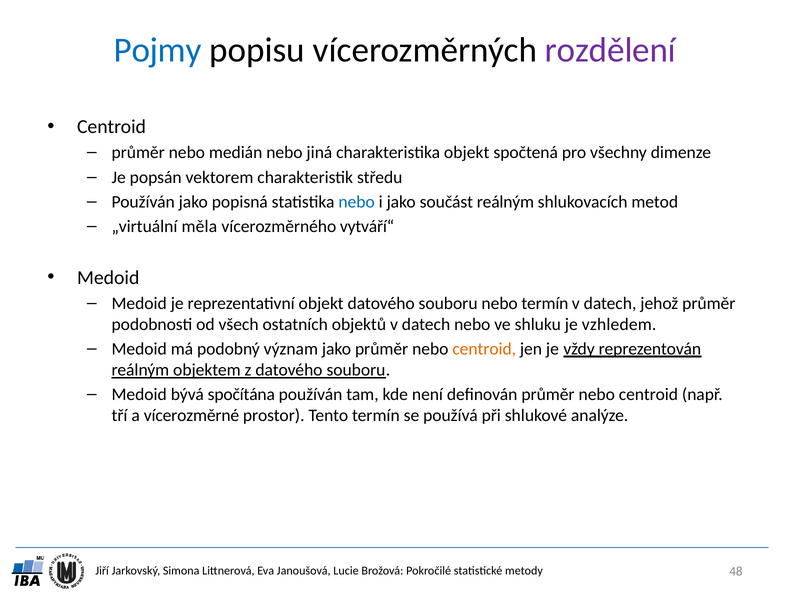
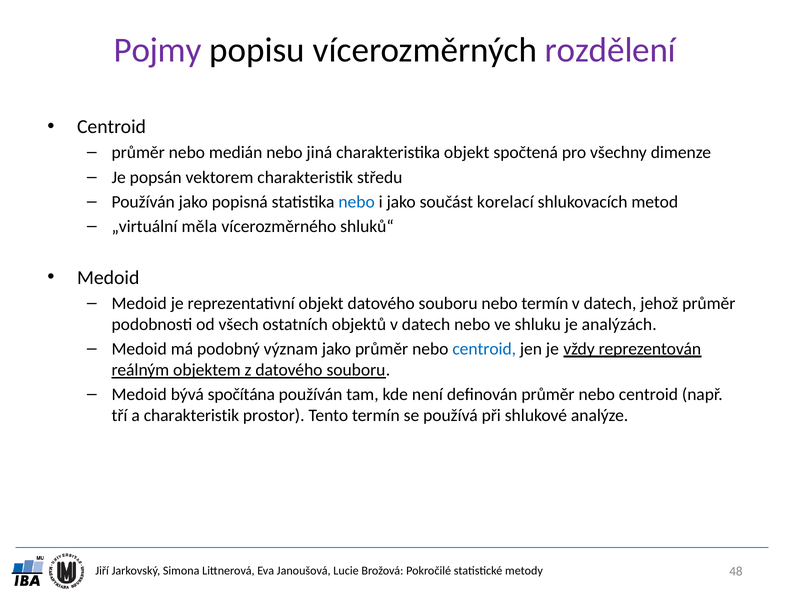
Pojmy colour: blue -> purple (158, 50)
součást reálným: reálným -> korelací (505, 202)
vytváří“: vytváří“ -> shluků“ (367, 226)
vzhledem: vzhledem -> analýzách (619, 324)
centroid colour: orange -> blue (484, 349)
a vícerozměrné: vícerozměrné -> charakteristik (191, 415)
